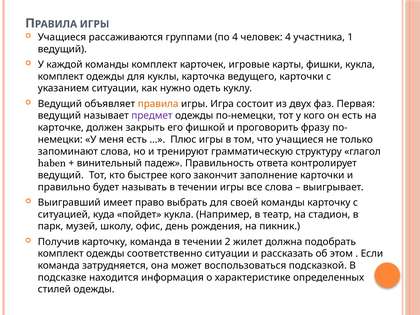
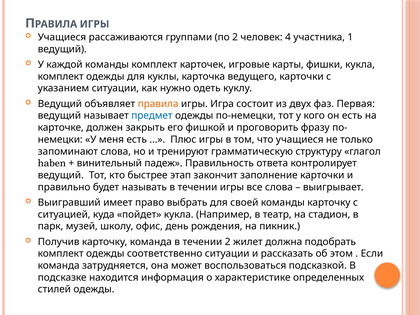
по 4: 4 -> 2 (235, 37)
предмет colour: purple -> blue (152, 116)
быстрее кого: кого -> этап (181, 175)
